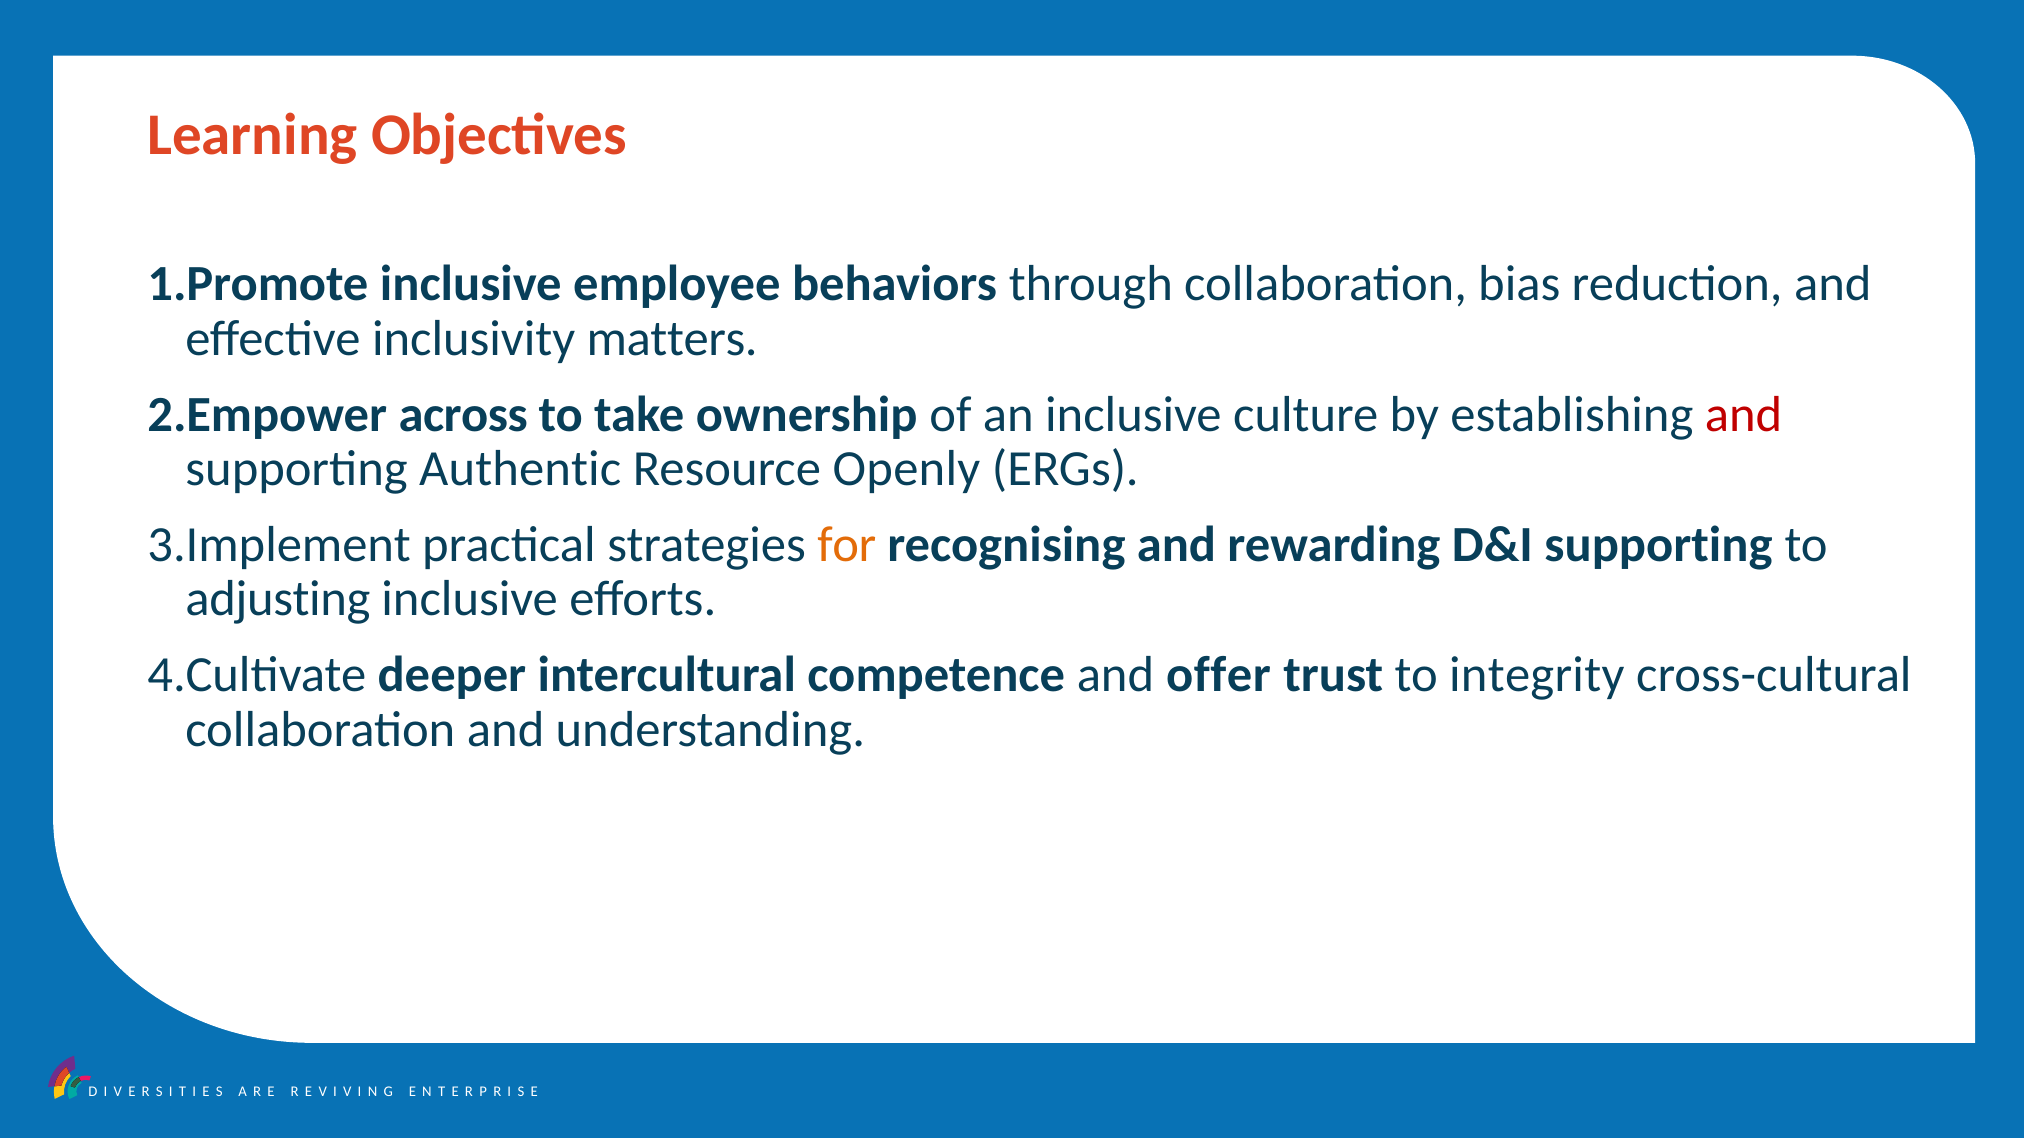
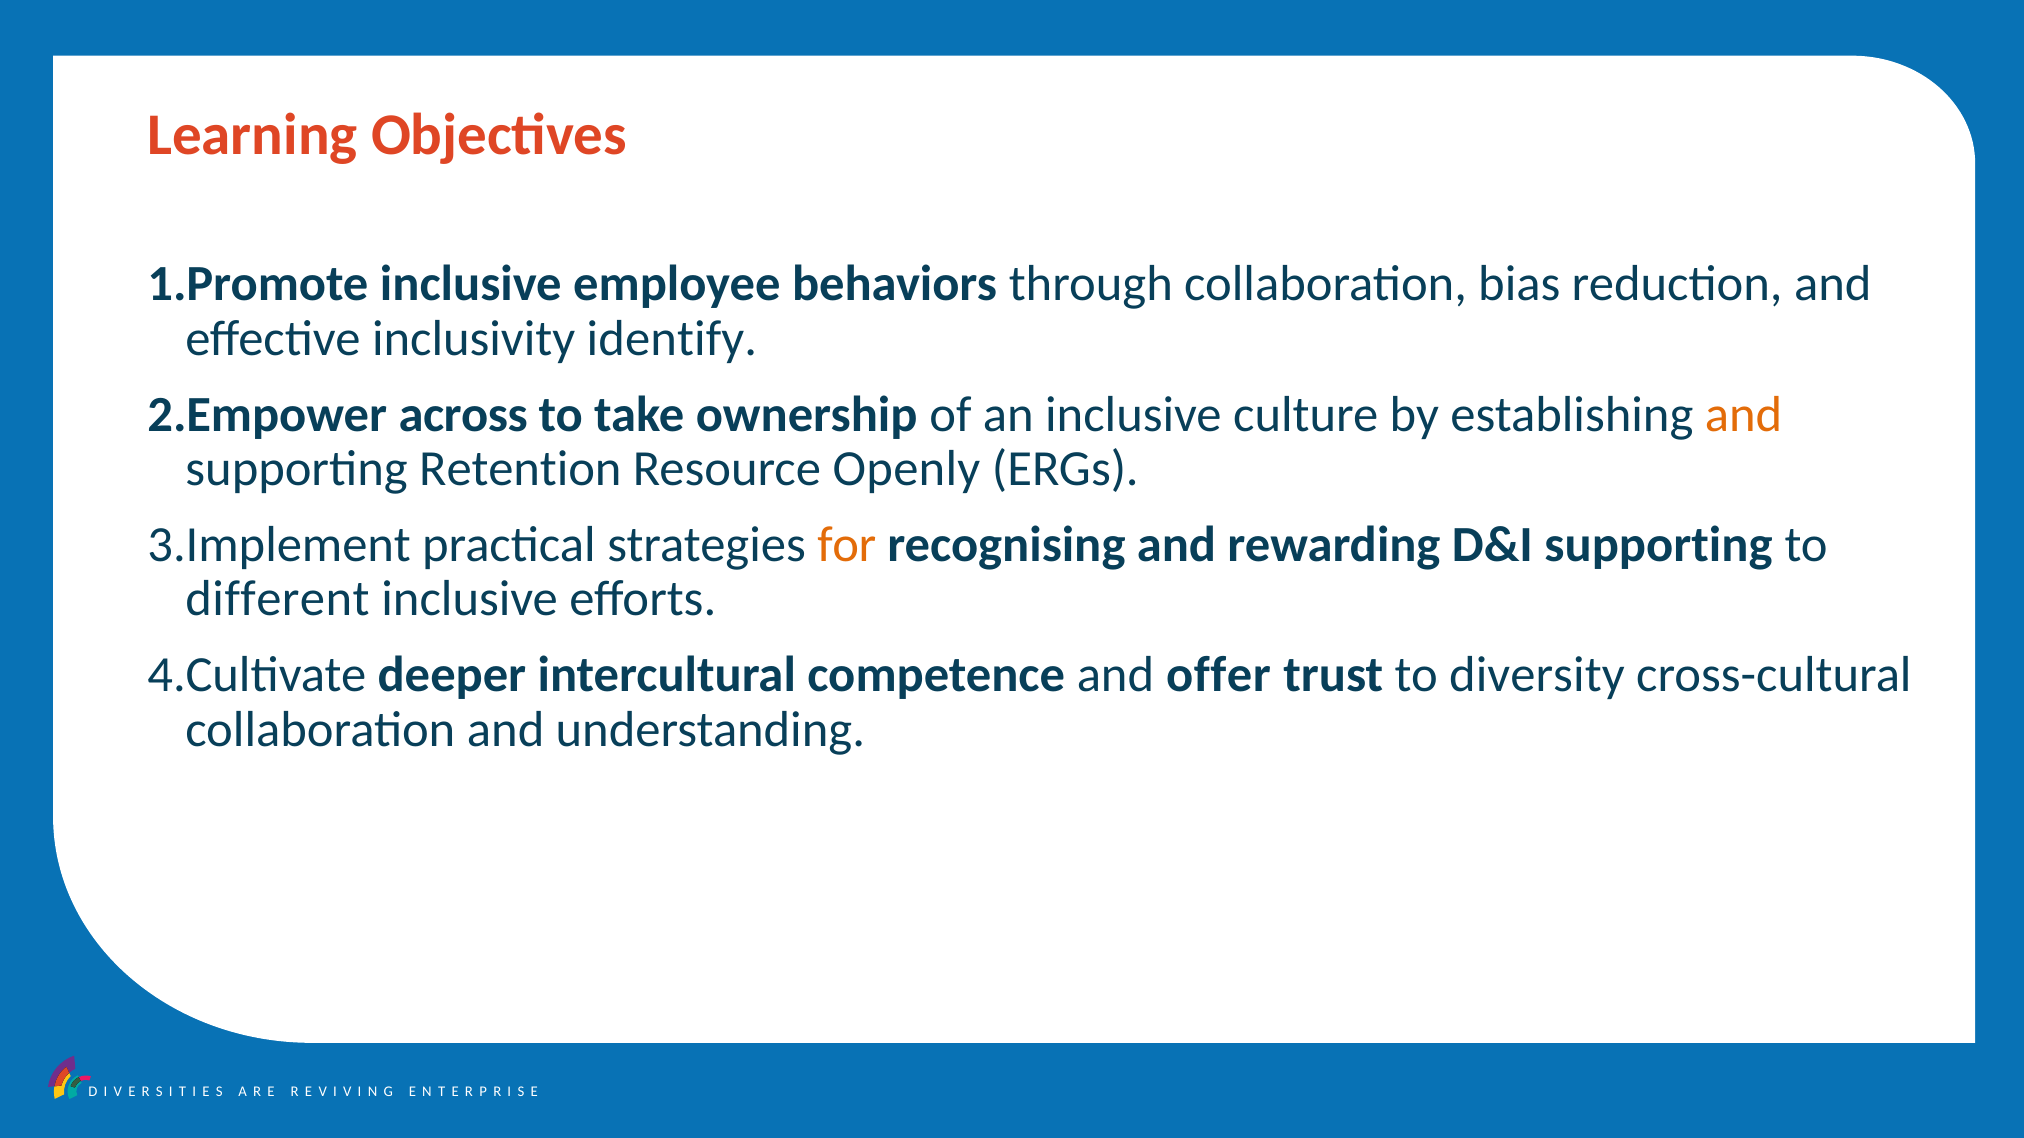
matters: matters -> identify (672, 339)
and colour: red -> orange (1744, 415)
Authentic: Authentic -> Retention (520, 469)
adjusting: adjusting -> different (277, 600)
integrity: integrity -> diversity (1537, 675)
